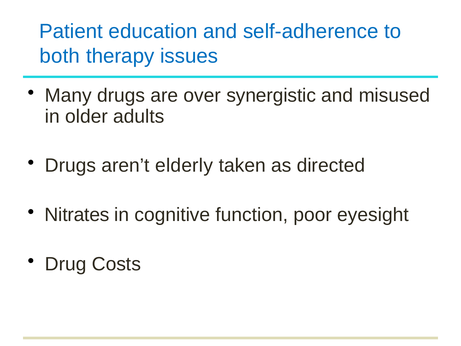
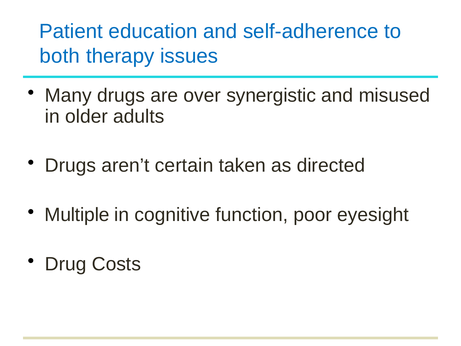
elderly: elderly -> certain (184, 165)
Nitrates: Nitrates -> Multiple (77, 215)
